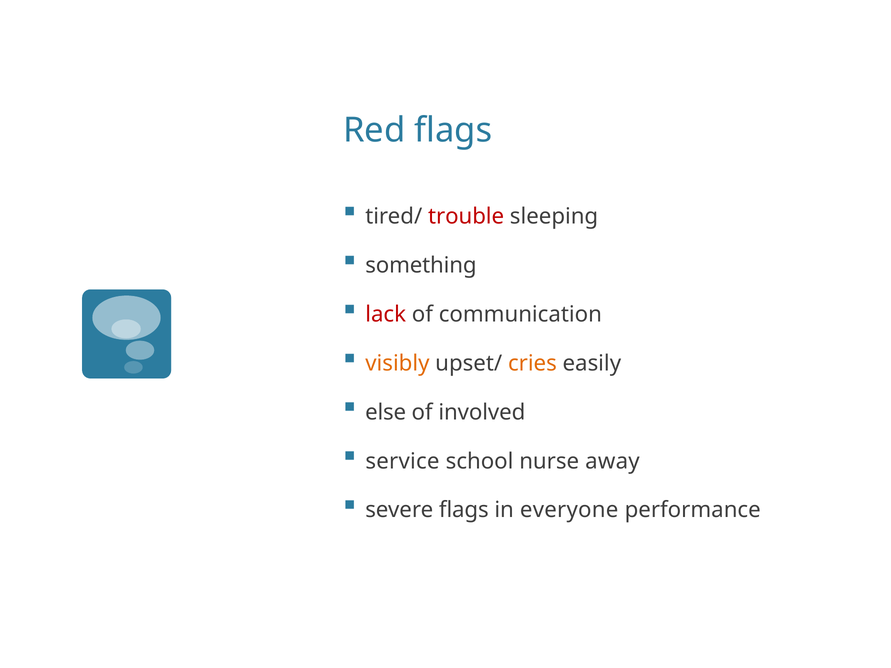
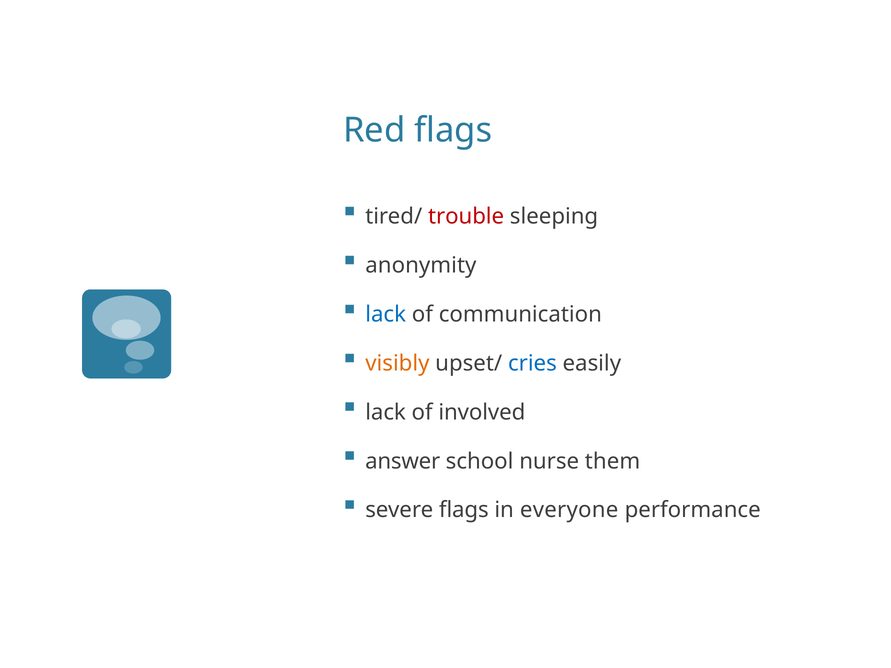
something: something -> anonymity (421, 265)
lack colour: red -> blue (386, 314)
cries colour: orange -> blue (532, 363)
else: else -> lack (386, 412)
service: service -> answer (403, 461)
away: away -> them (613, 461)
